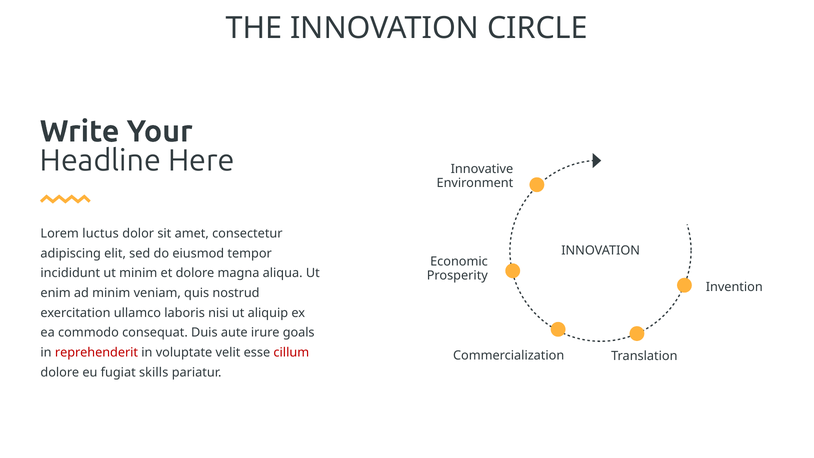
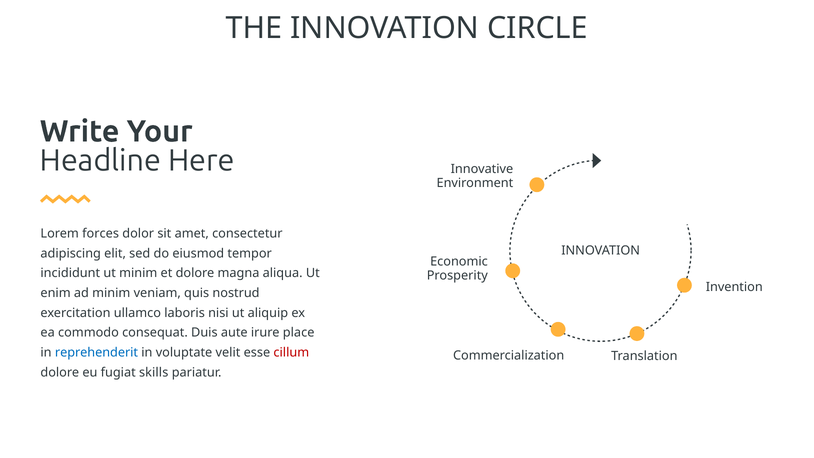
luctus: luctus -> forces (101, 233)
goals: goals -> place (299, 333)
reprehenderit colour: red -> blue (96, 352)
